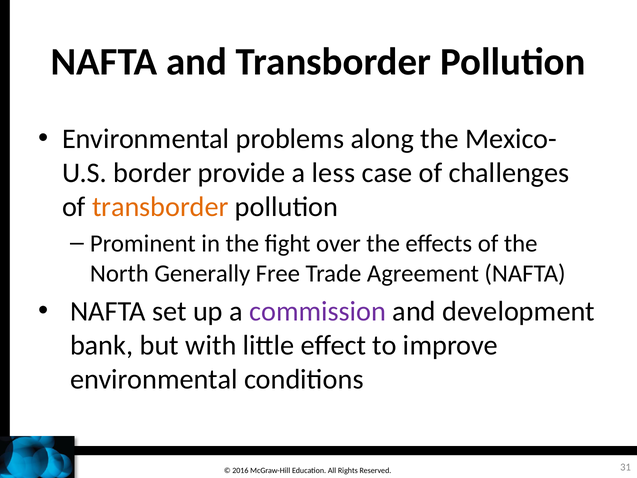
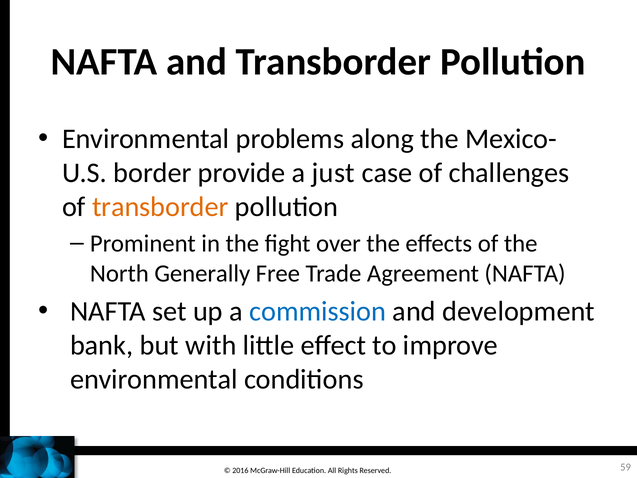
less: less -> just (333, 173)
commission colour: purple -> blue (318, 311)
31: 31 -> 59 (626, 467)
